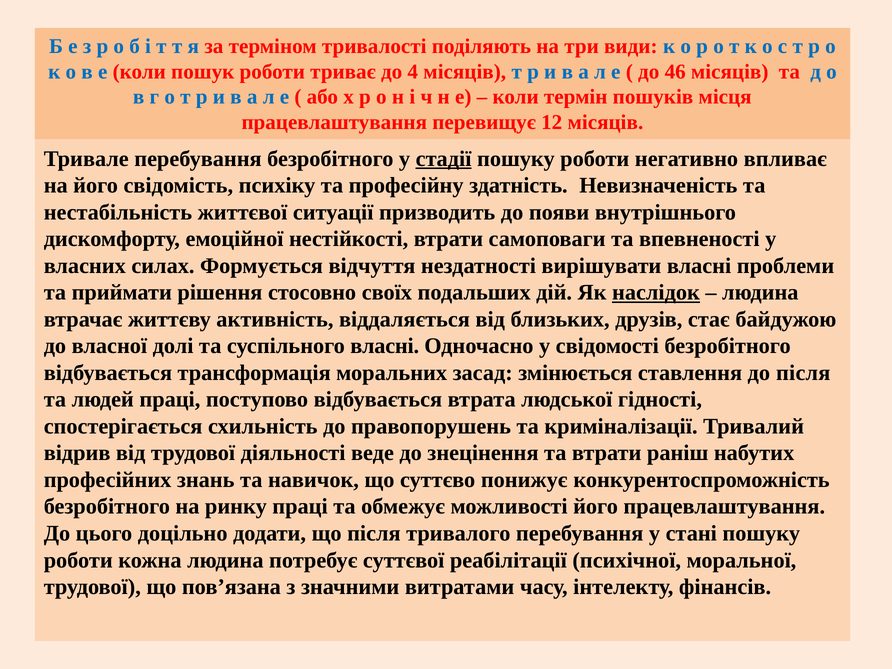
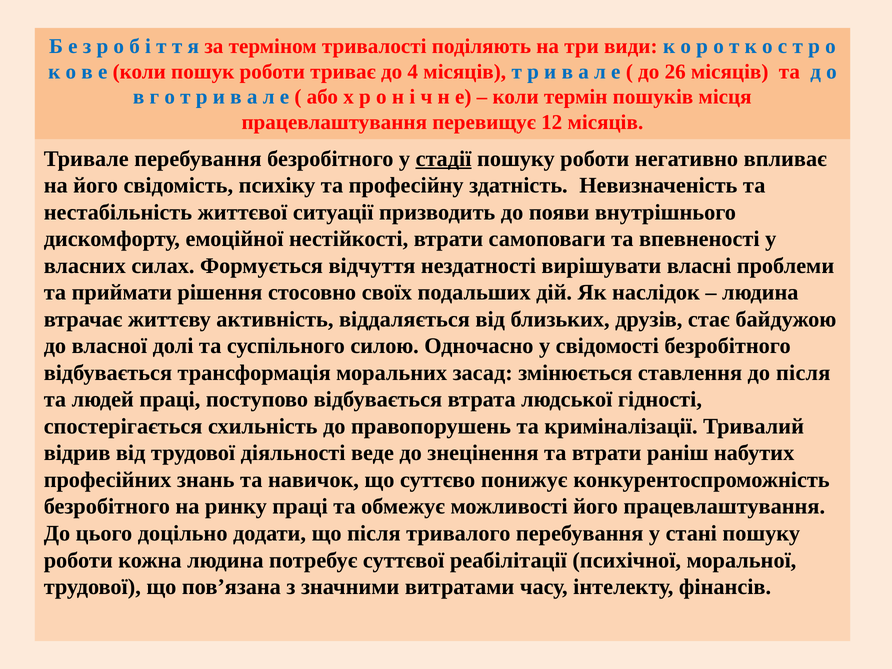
46: 46 -> 26 (675, 72)
наслідок underline: present -> none (656, 293)
суспільного власні: власні -> силою (385, 346)
